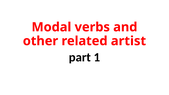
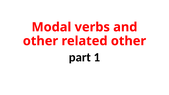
related artist: artist -> other (128, 41)
